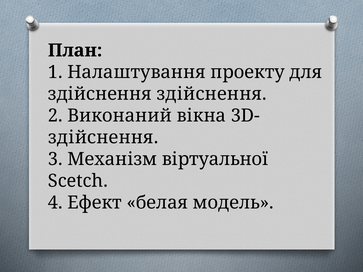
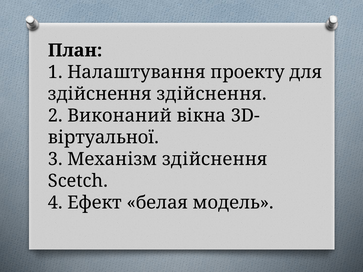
здійснення: здійснення -> віртуальної (103, 138)
Механізм віртуальної: віртуальної -> здійснення (215, 159)
